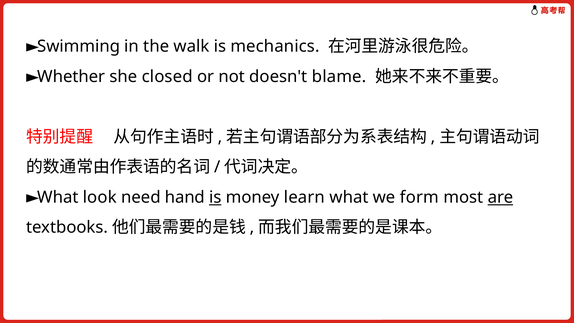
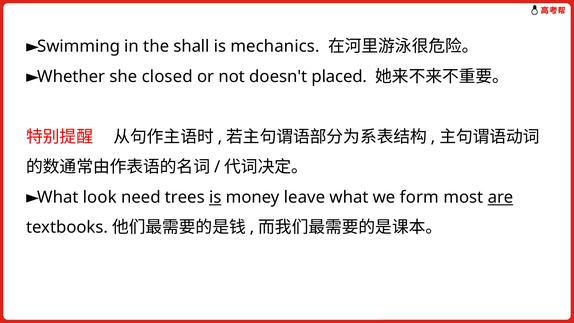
walk: walk -> shall (192, 46)
blame: blame -> placed (339, 76)
hand: hand -> trees (185, 197)
learn: learn -> leave (304, 197)
